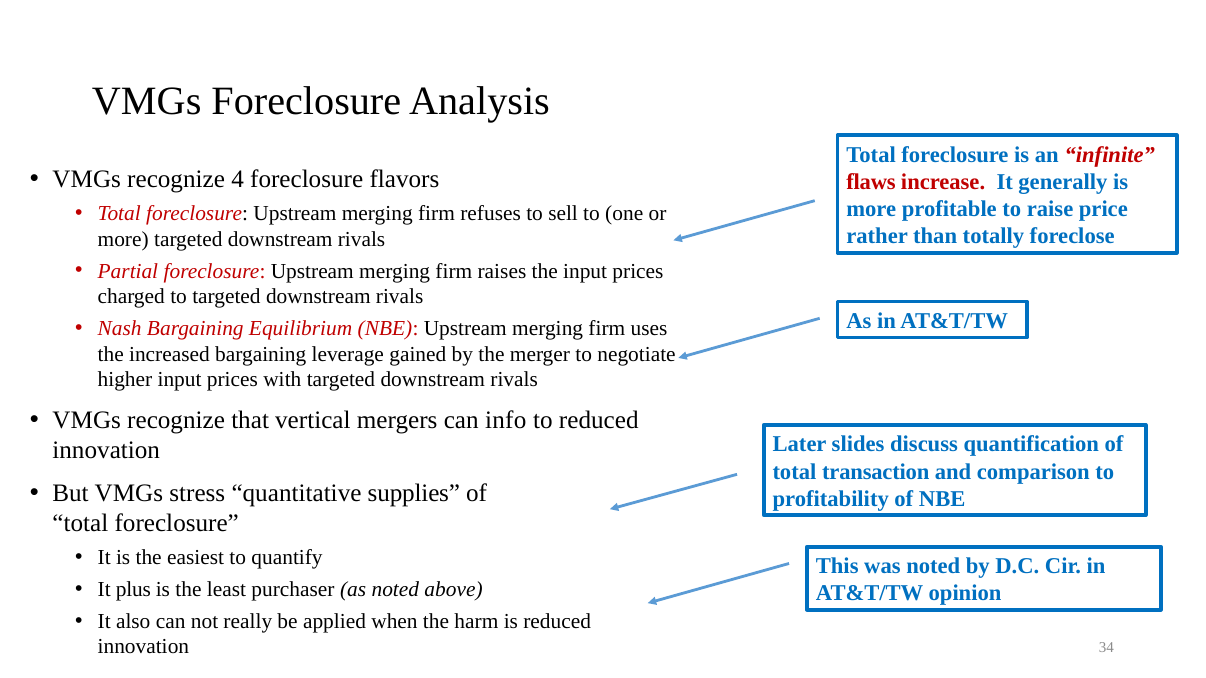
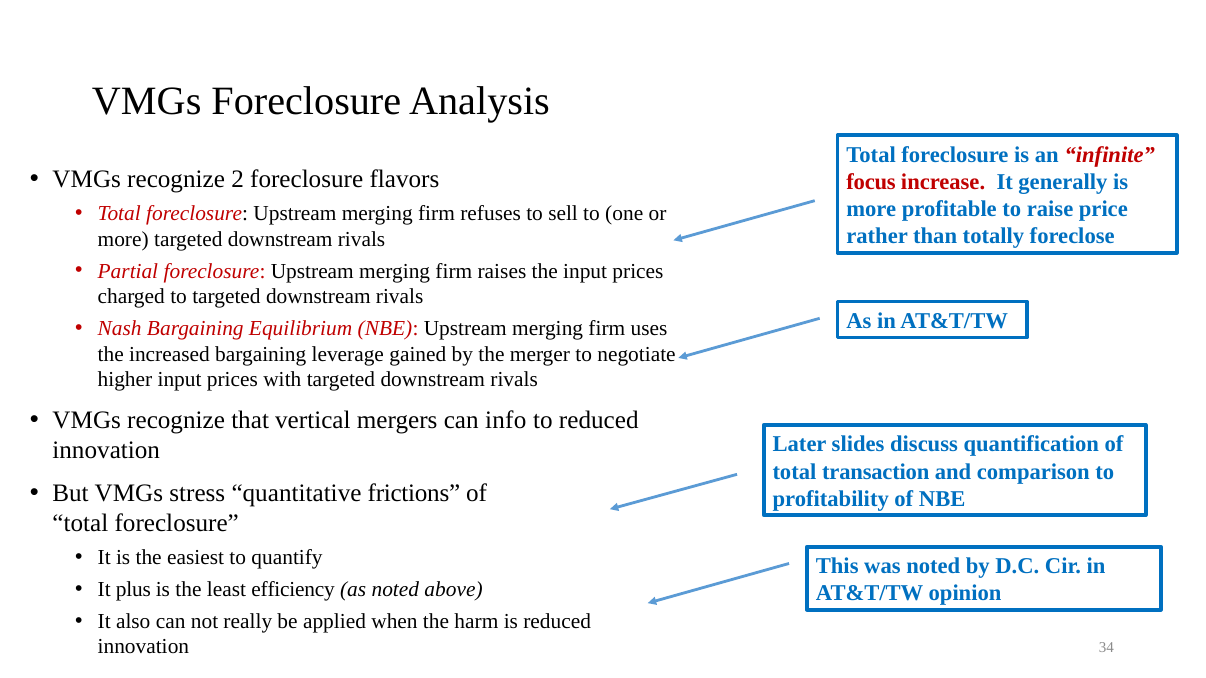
4: 4 -> 2 (238, 180)
flaws: flaws -> focus (871, 182)
supplies: supplies -> frictions (414, 494)
purchaser: purchaser -> efficiency (293, 590)
